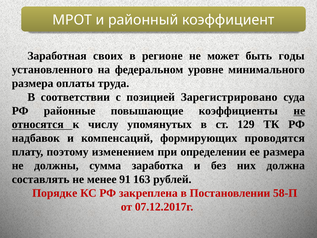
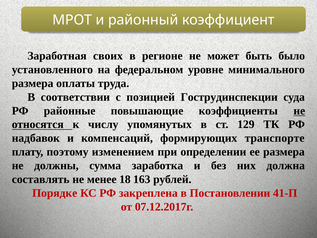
годы: годы -> было (292, 56)
Зарегистрировано: Зарегистрировано -> Гострудинспекции (229, 97)
проводятся: проводятся -> транспорте (275, 138)
91: 91 -> 18 (125, 179)
58-П: 58-П -> 41-П (285, 193)
